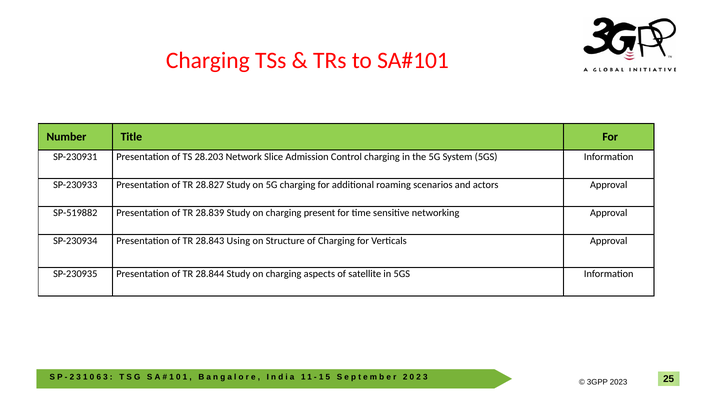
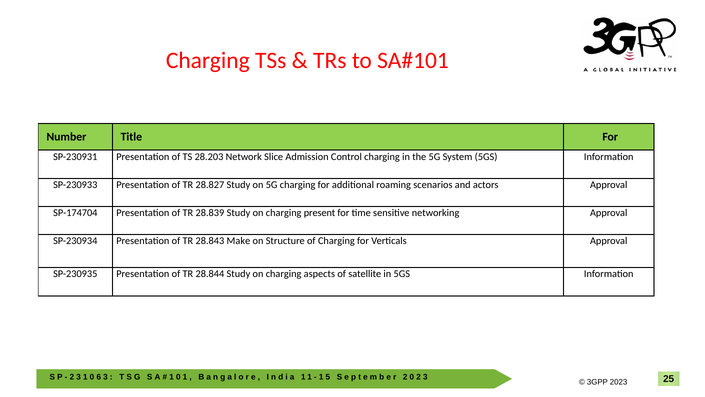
SP-519882: SP-519882 -> SP-174704 (75, 213)
Using: Using -> Make (238, 241)
